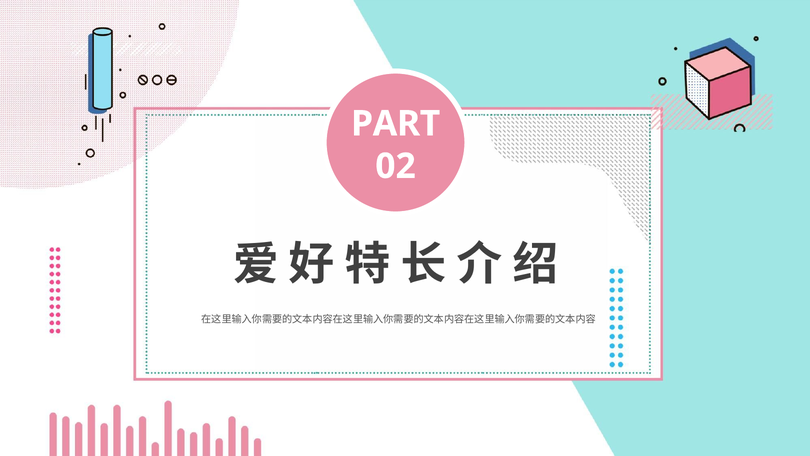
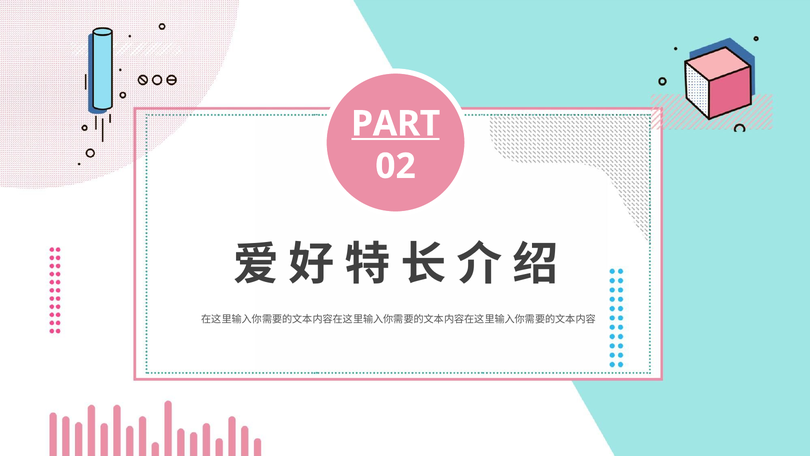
PART underline: none -> present (396, 124)
